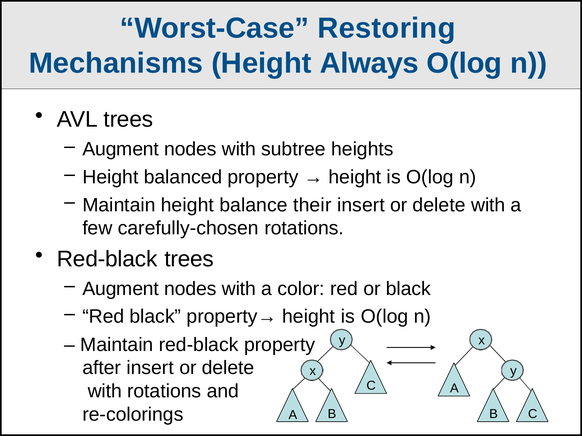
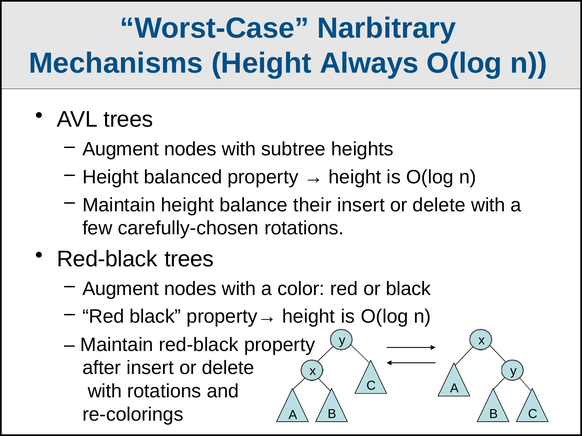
Restoring: Restoring -> Narbitrary (387, 28)
